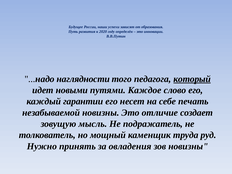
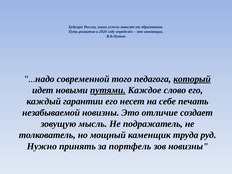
наглядности: наглядности -> современной (83, 79)
путями underline: none -> present (108, 90)
овладения: овладения -> портфель (130, 146)
